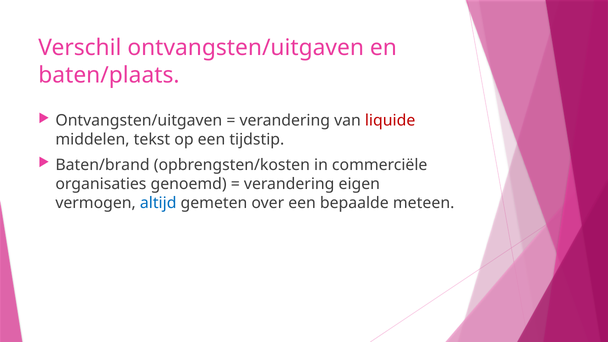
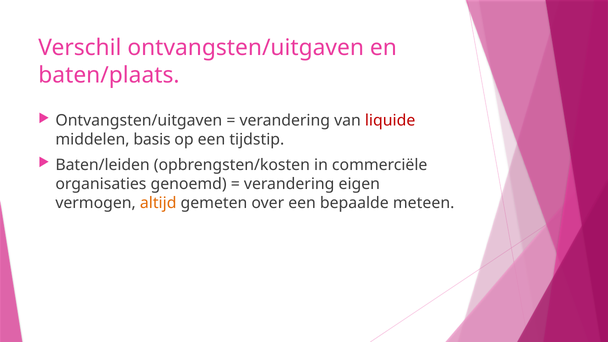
tekst: tekst -> basis (152, 140)
Baten/brand: Baten/brand -> Baten/leiden (103, 165)
altijd colour: blue -> orange (158, 203)
